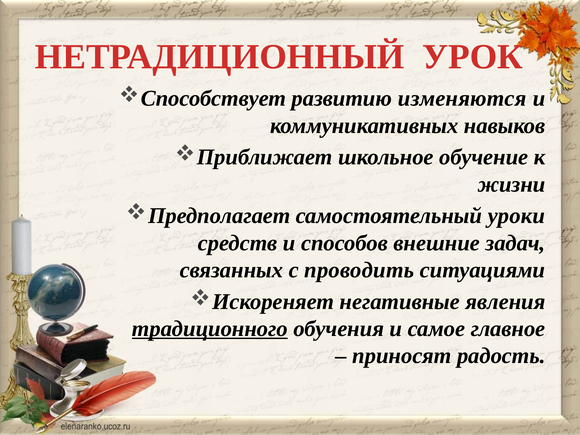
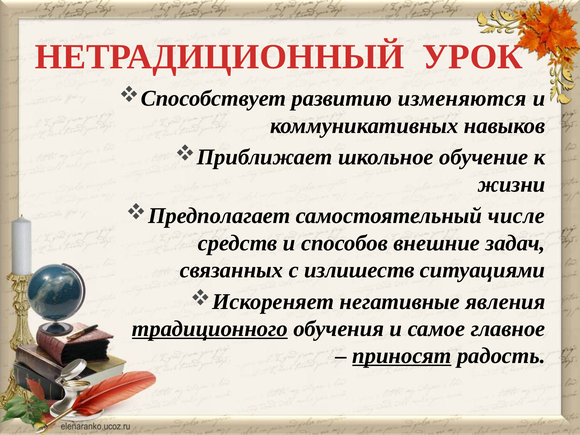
уроки: уроки -> числе (516, 216)
проводить: проводить -> излишеств (359, 270)
приносят underline: none -> present (402, 356)
